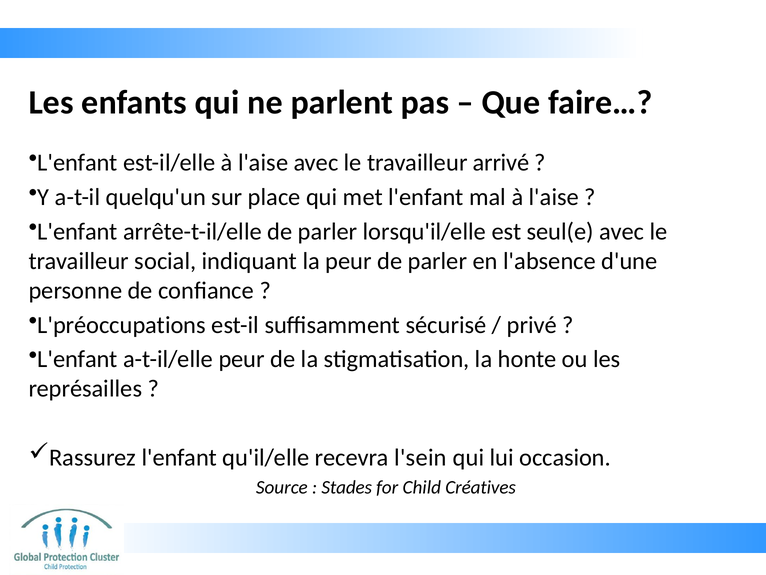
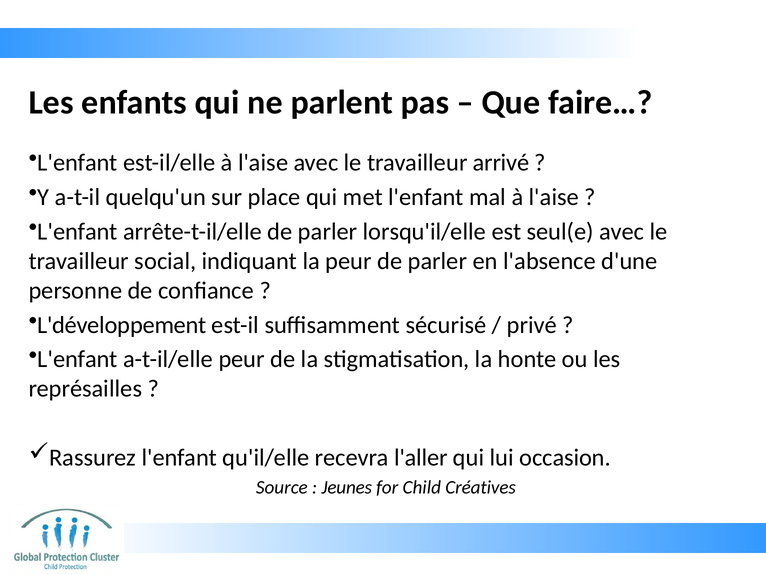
L'préoccupations: L'préoccupations -> L'développement (122, 325)
l'sein: l'sein -> l'aller (421, 457)
Stades: Stades -> Jeunes (347, 487)
